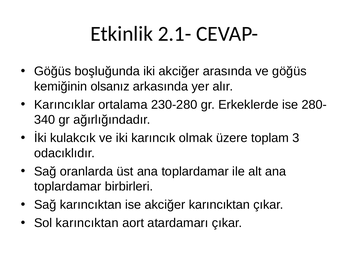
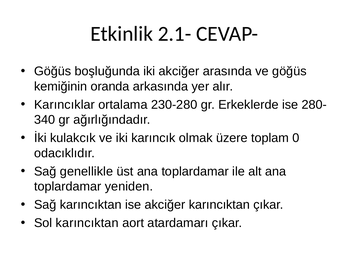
olsanız: olsanız -> oranda (110, 86)
3: 3 -> 0 (296, 138)
oranlarda: oranlarda -> genellikle (87, 171)
birbirleri: birbirleri -> yeniden (129, 186)
